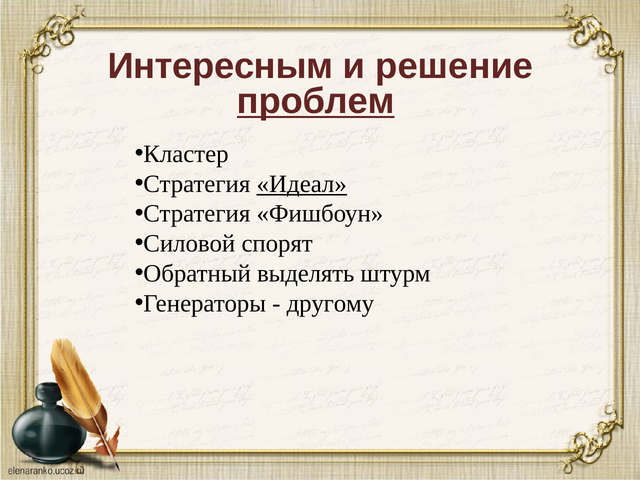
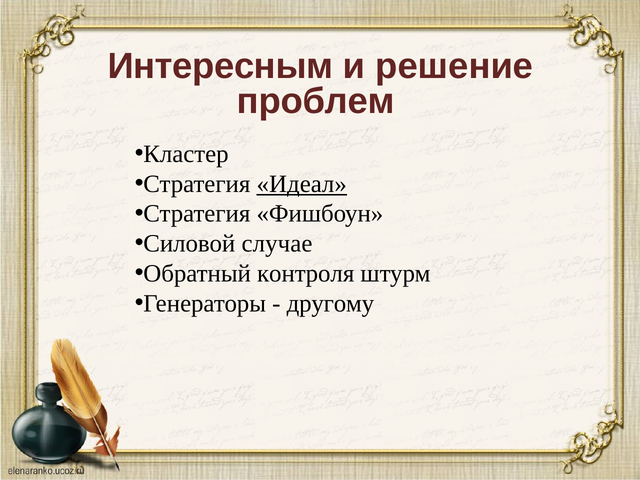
проблем underline: present -> none (316, 101)
спорят: спорят -> случае (277, 244)
выделять: выделять -> контроля (306, 274)
